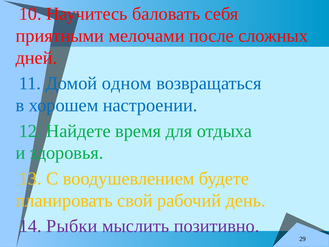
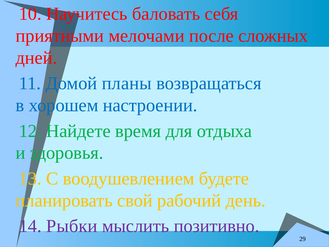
одном: одном -> планы (127, 83)
